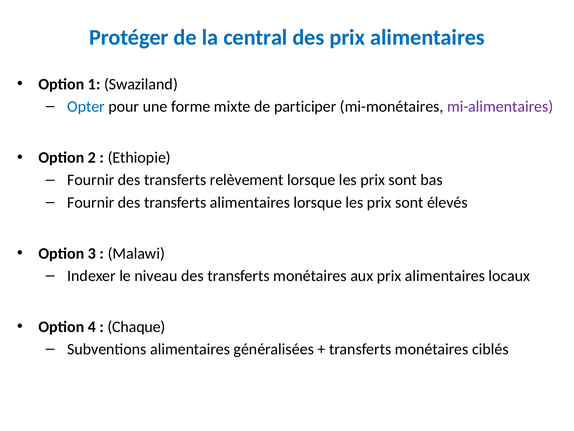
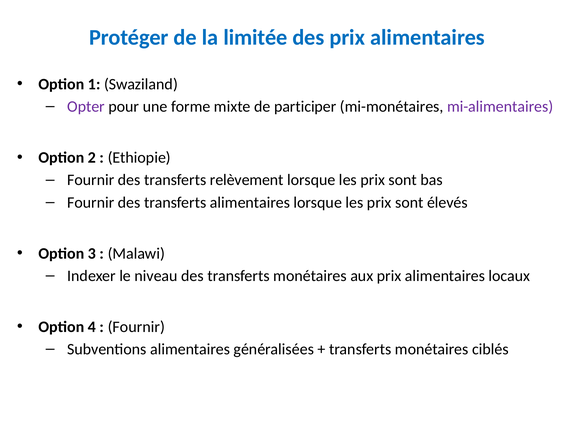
central: central -> limitée (255, 37)
Opter colour: blue -> purple (86, 106)
Chaque: Chaque -> Fournir (136, 327)
